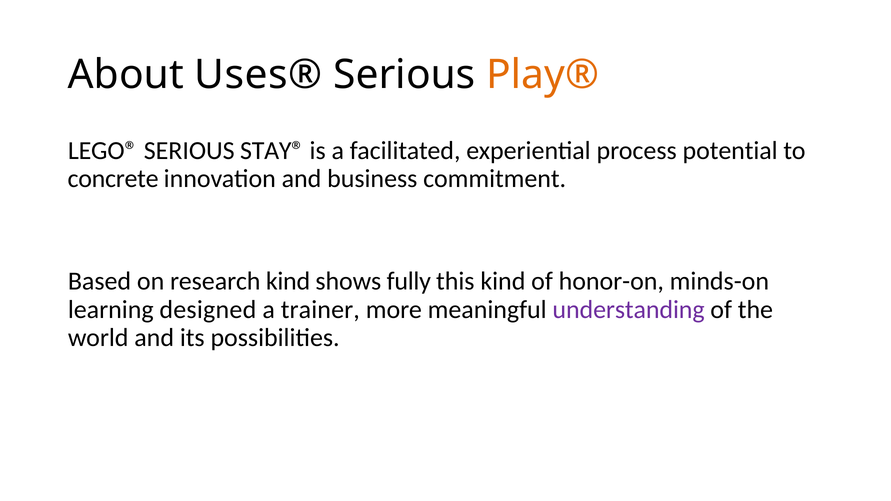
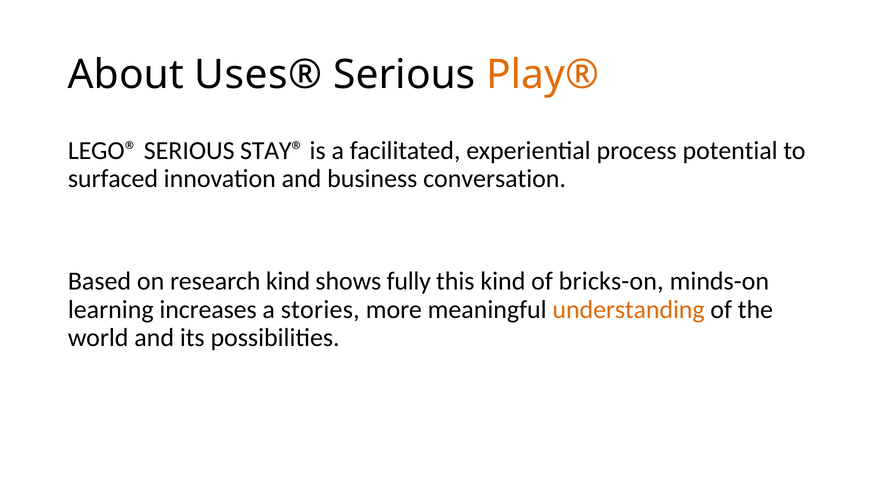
concrete: concrete -> surfaced (113, 179)
commitment: commitment -> conversation (495, 179)
honor-on: honor-on -> bricks-on (611, 282)
designed: designed -> increases (208, 310)
trainer: trainer -> stories (320, 310)
understanding colour: purple -> orange (629, 310)
